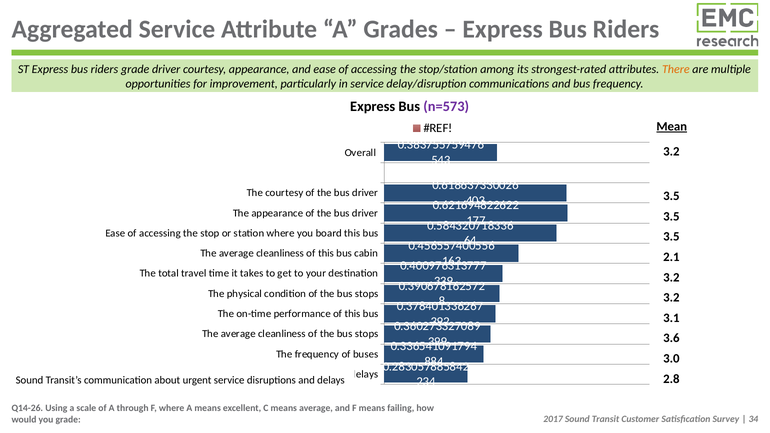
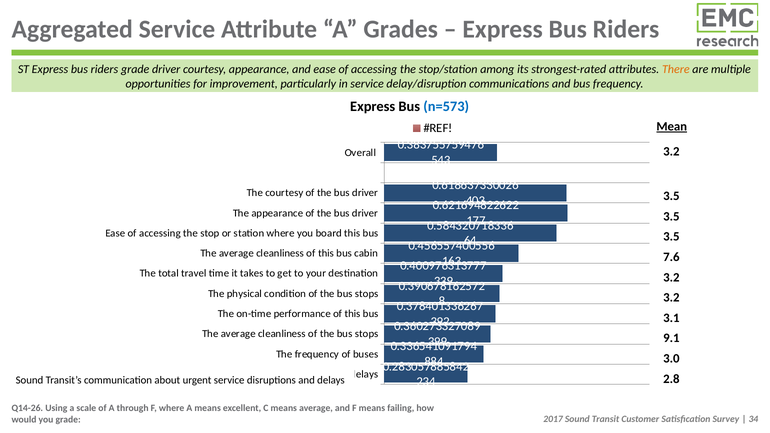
n=573 colour: purple -> blue (446, 106)
2.1: 2.1 -> 7.6 (671, 257)
3.6: 3.6 -> 9.1 (671, 338)
